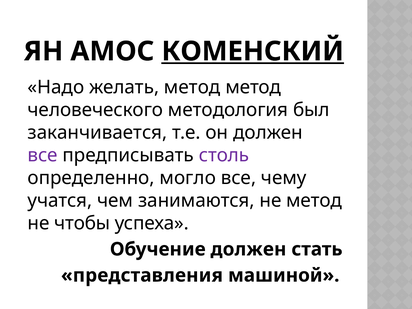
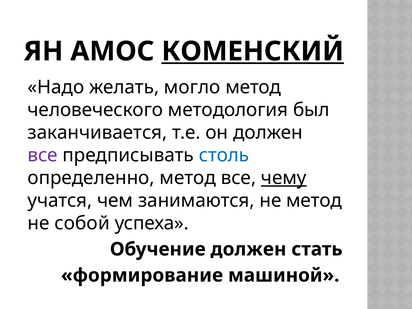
желать метод: метод -> могло (192, 87)
столь colour: purple -> blue (224, 155)
определенно могло: могло -> метод (188, 178)
чему underline: none -> present (284, 178)
чтобы: чтобы -> собой (82, 223)
представления: представления -> формирование (142, 275)
